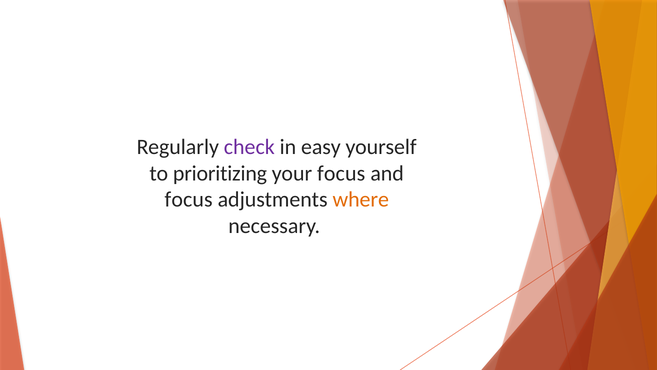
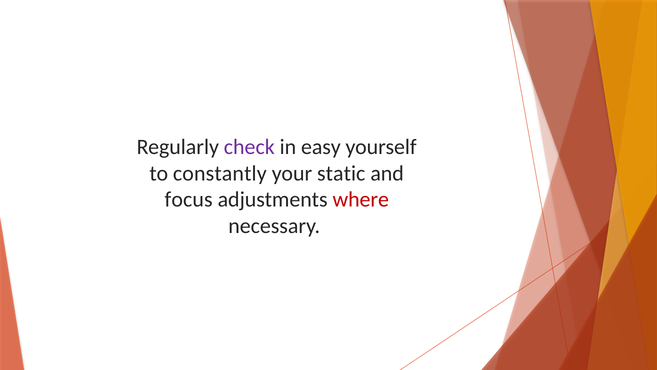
prioritizing: prioritizing -> constantly (220, 173)
your focus: focus -> static (341, 173)
where colour: orange -> red (361, 199)
